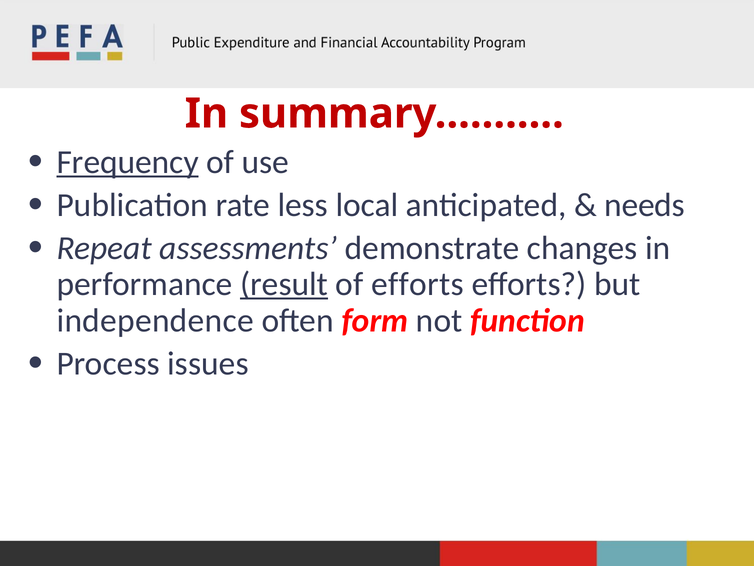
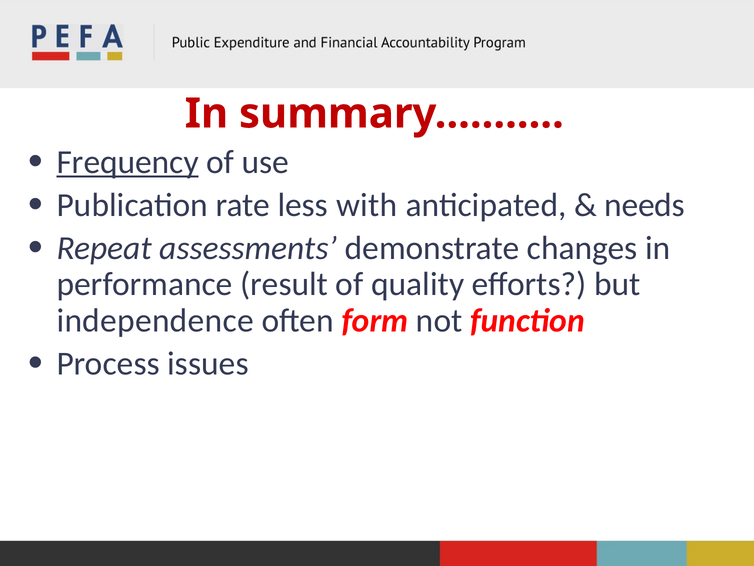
local: local -> with (367, 205)
result underline: present -> none (284, 284)
of efforts: efforts -> quality (418, 284)
